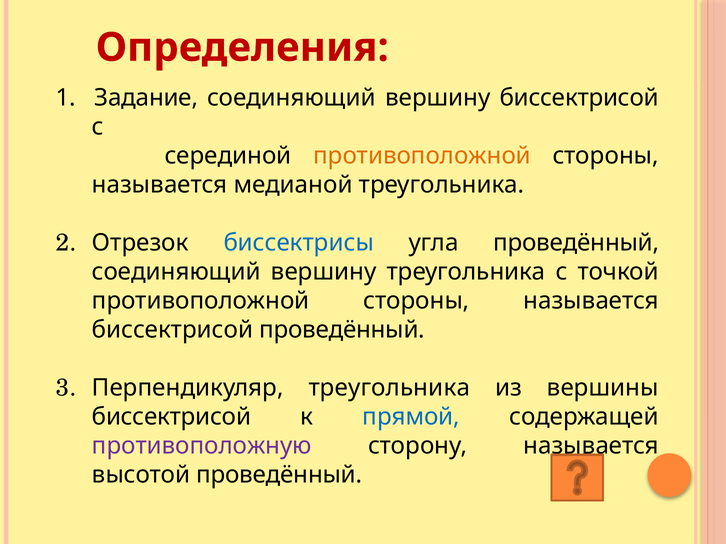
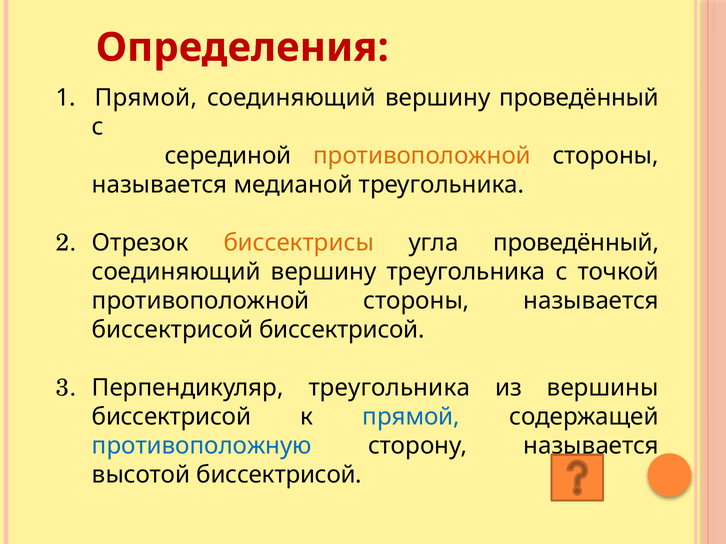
1 Задание: Задание -> Прямой (146, 98)
вершину биссектрисой: биссектрисой -> проведённый (579, 98)
биссектрисы colour: blue -> orange (299, 243)
биссектрисой проведённый: проведённый -> биссектрисой (342, 330)
противоположную colour: purple -> blue (202, 446)
высотой проведённый: проведённый -> биссектрисой (279, 475)
